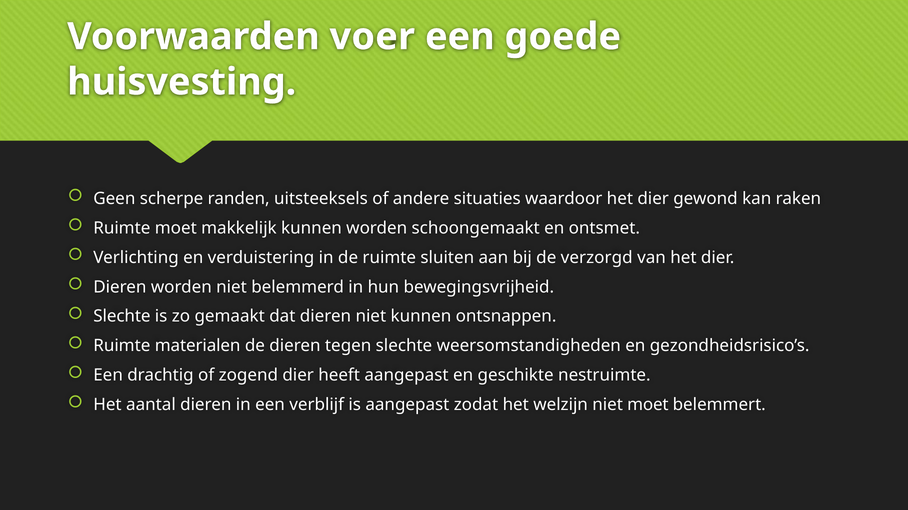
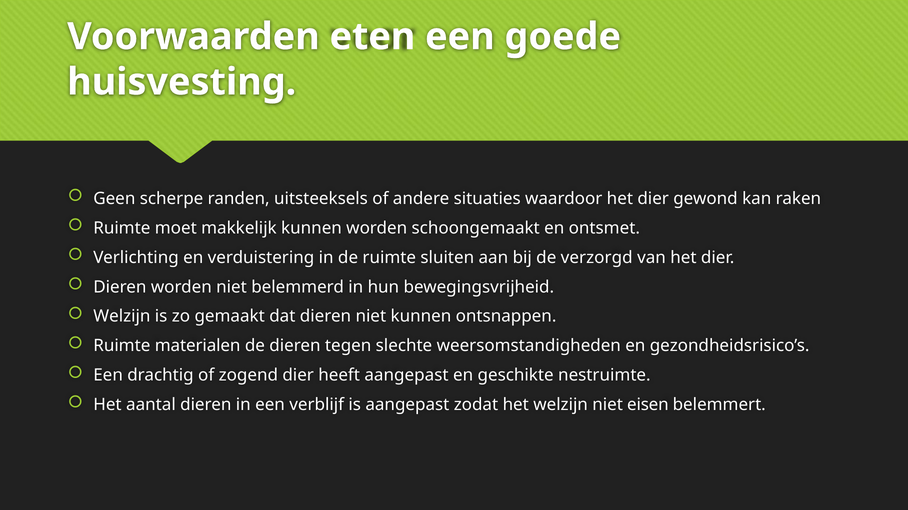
voer: voer -> eten (372, 37)
Slechte: Slechte -> Welzijn (122, 317)
niet moet: moet -> eisen (648, 405)
